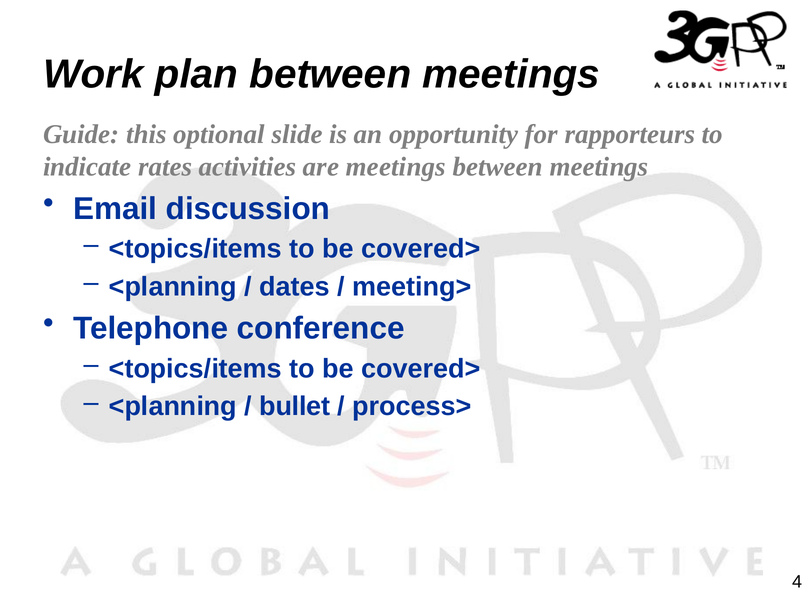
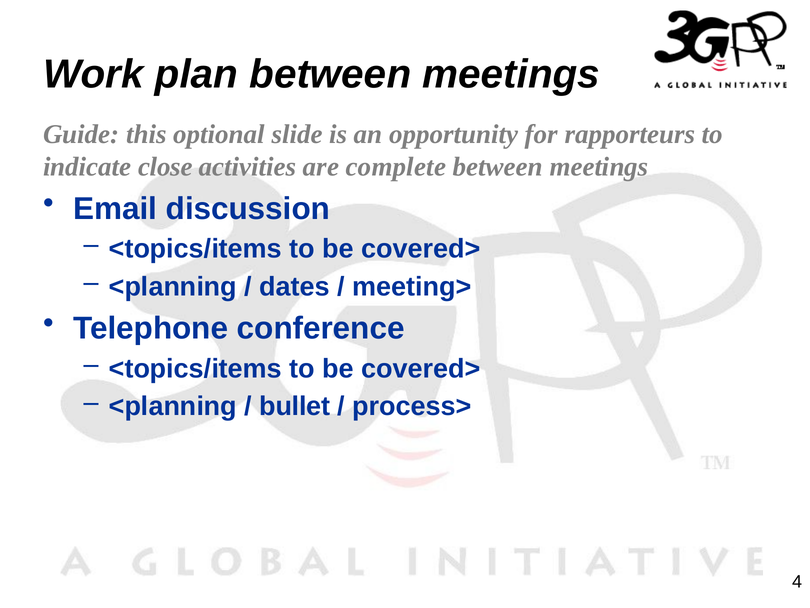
rates: rates -> close (165, 167)
are meetings: meetings -> complete (396, 167)
